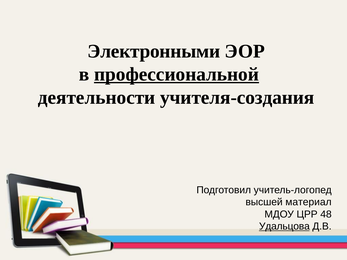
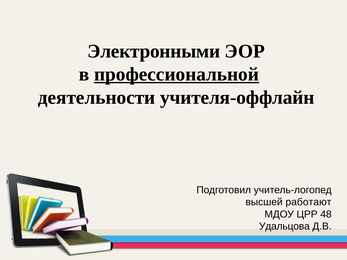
учителя-создания: учителя-создания -> учителя-оффлайн (237, 98)
материал: материал -> работают (308, 202)
Удальцова underline: present -> none (284, 227)
